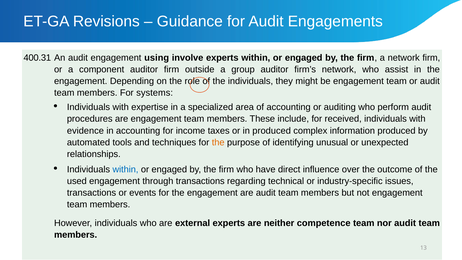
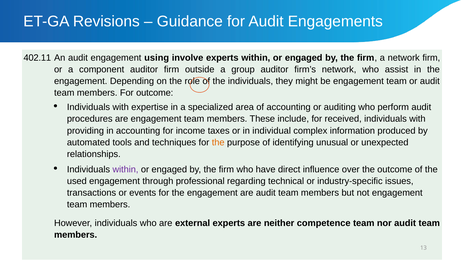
400.31: 400.31 -> 402.11 (37, 58)
For systems: systems -> outcome (155, 93)
evidence: evidence -> providing (85, 131)
in produced: produced -> individual (272, 131)
within colour: blue -> purple (125, 169)
through transactions: transactions -> professional (200, 181)
